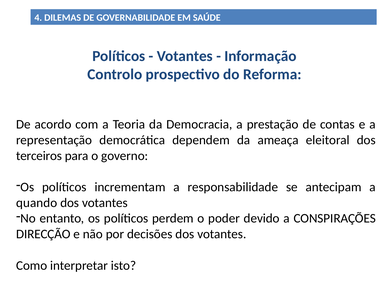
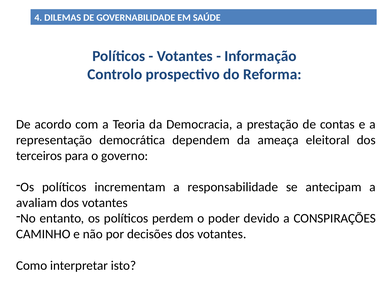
quando: quando -> avaliam (37, 203)
DIRECÇÃO: DIRECÇÃO -> CAMINHO (43, 234)
